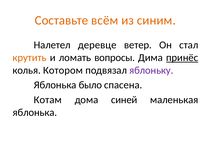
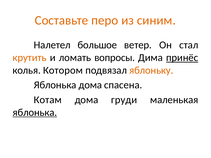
всём: всём -> перо (105, 20)
деревце: деревце -> большое (97, 45)
яблоньку colour: purple -> orange (151, 70)
Яблонька было: было -> дома (90, 85)
синей: синей -> груди (124, 100)
яблонька underline: none -> present (35, 113)
